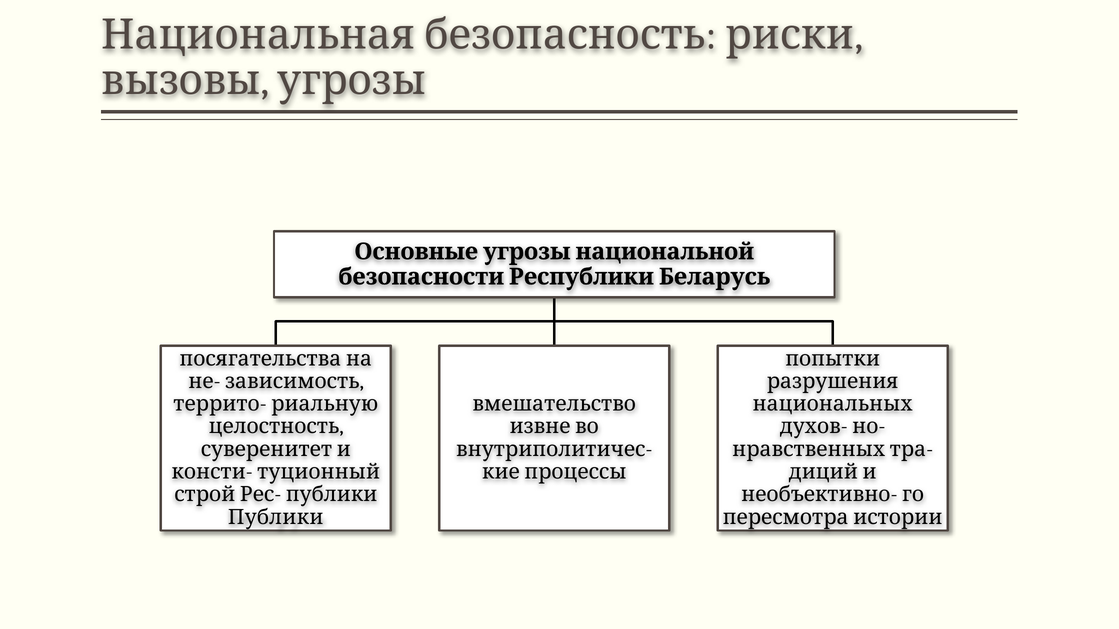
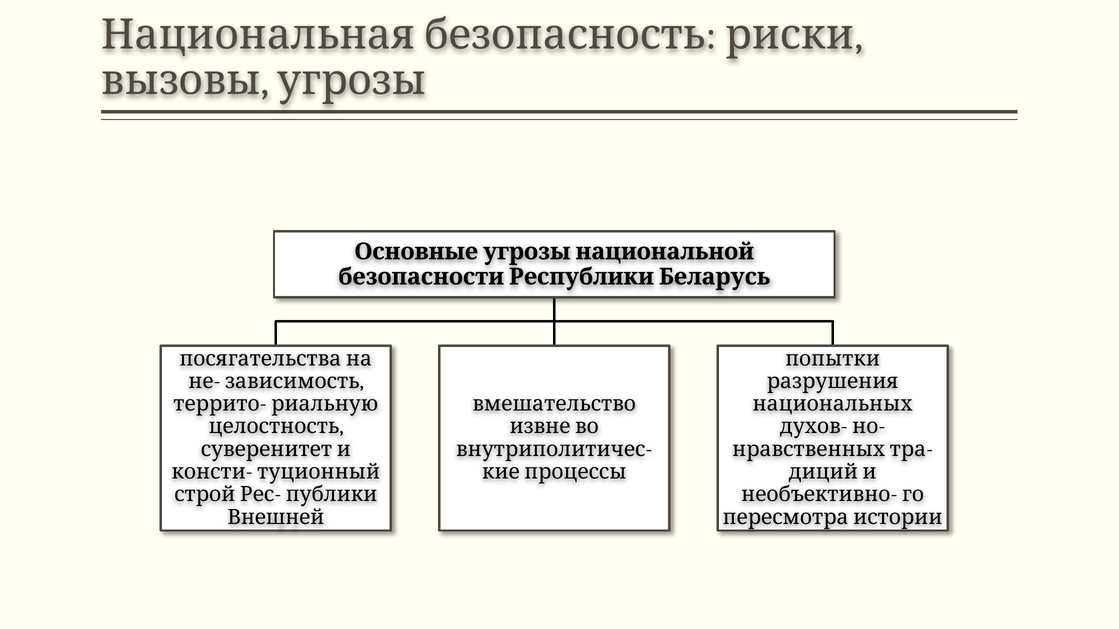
Публики: Публики -> Внешней (276, 518)
